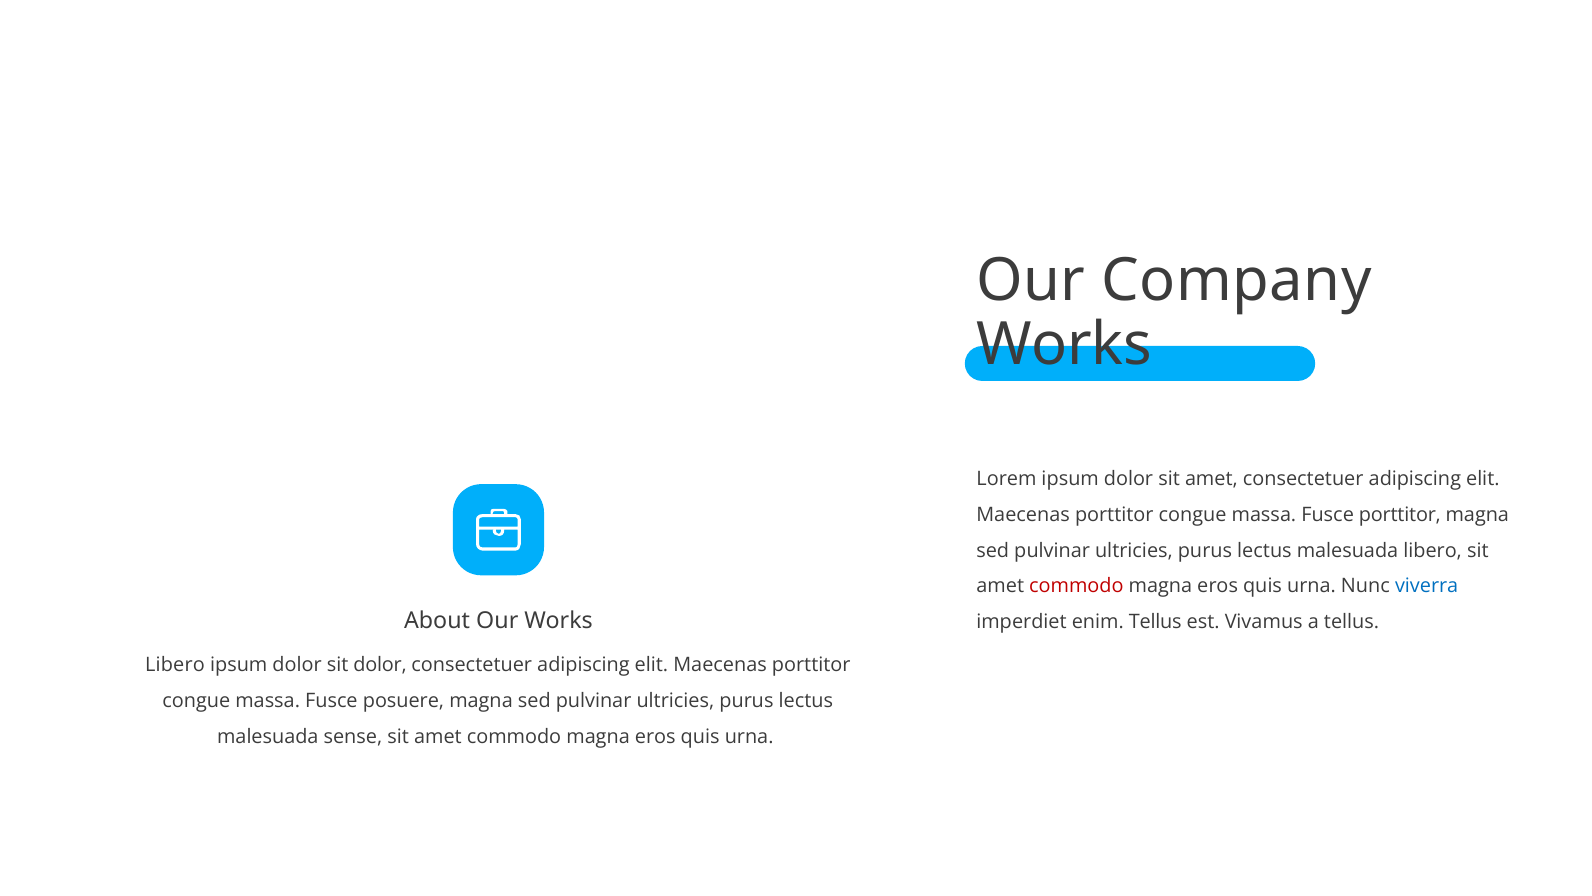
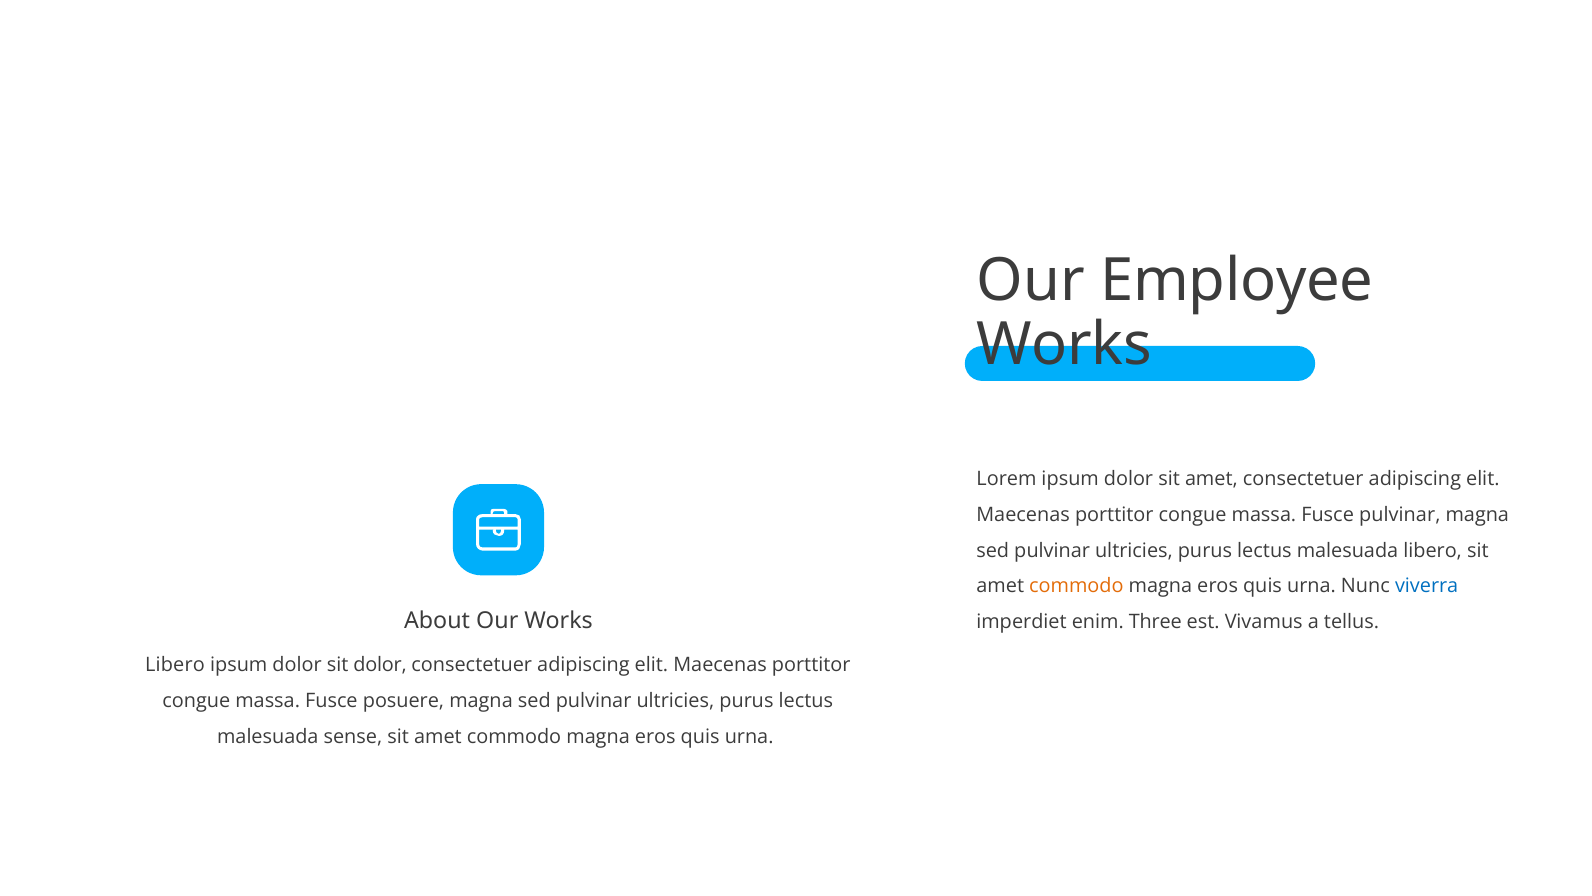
Company: Company -> Employee (1237, 280)
Fusce porttitor: porttitor -> pulvinar (1400, 514)
commodo colour: red -> orange (1076, 586)
enim Tellus: Tellus -> Three (1155, 622)
